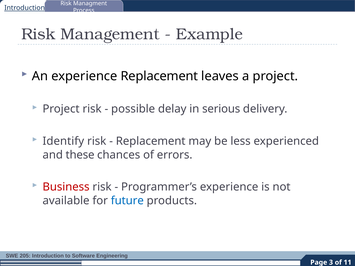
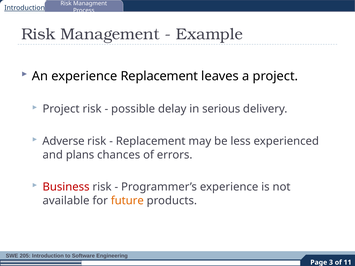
Identify: Identify -> Adverse (63, 141)
these: these -> plans (80, 155)
future colour: blue -> orange (127, 201)
